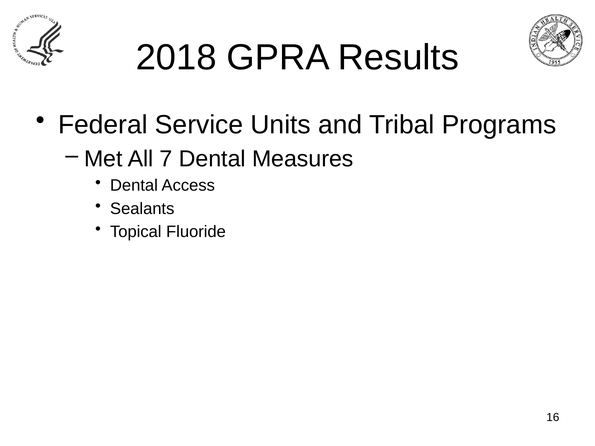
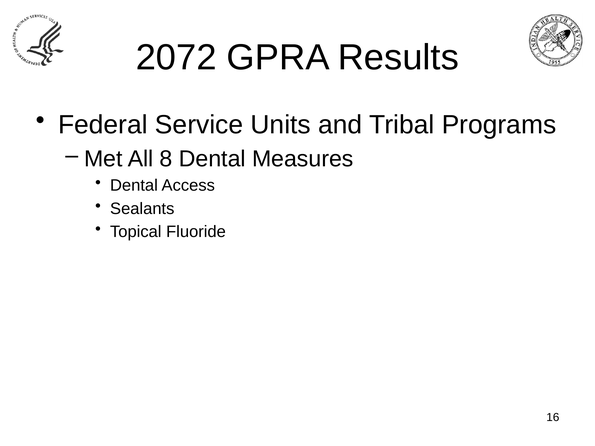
2018: 2018 -> 2072 (176, 58)
7: 7 -> 8 (166, 159)
